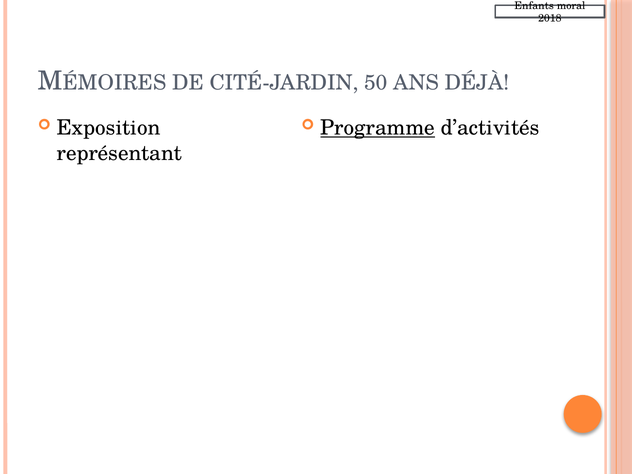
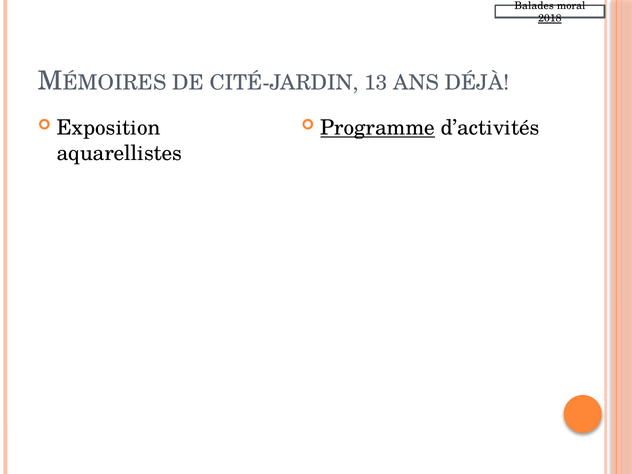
Enfants: Enfants -> Balades (534, 6)
2018 underline: none -> present (550, 18)
50: 50 -> 13 (376, 83)
représentant: représentant -> aquarellistes (119, 153)
